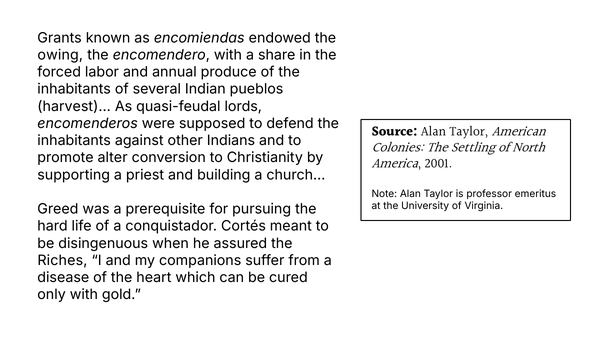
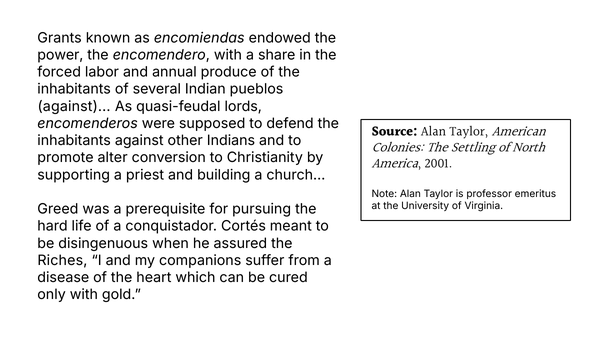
owing: owing -> power (60, 55)
harvest: harvest -> against (74, 106)
